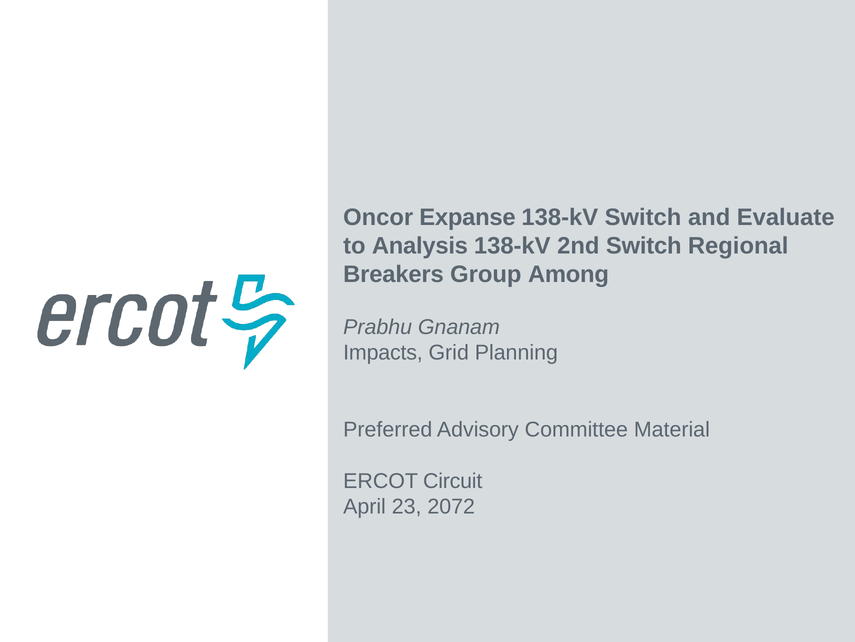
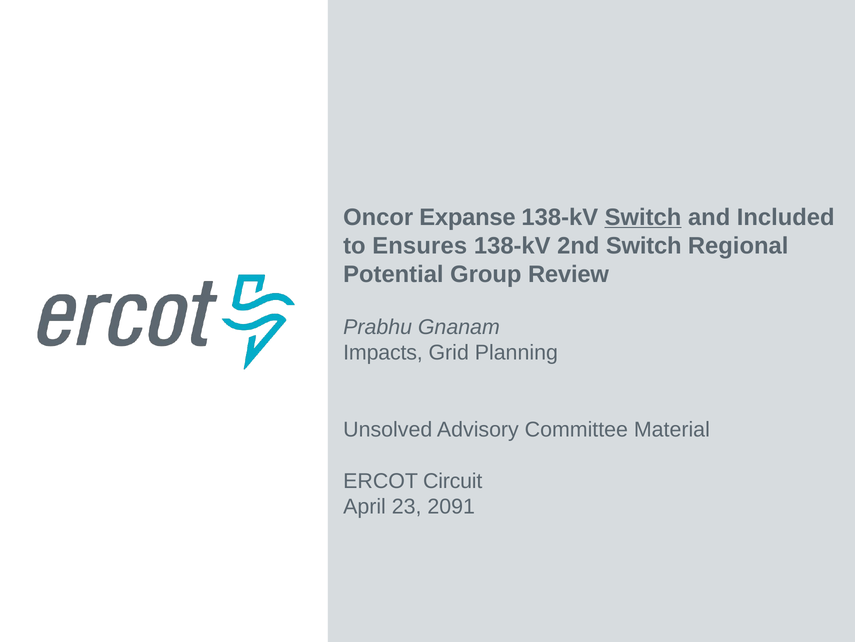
Switch underline: none -> present (643, 217)
Evaluate: Evaluate -> Included (786, 217)
Analysis: Analysis -> Ensures (420, 246)
Breakers: Breakers -> Potential (393, 274)
Among: Among -> Review (568, 274)
Preferred: Preferred -> Unsolved (388, 429)
2072: 2072 -> 2091 (451, 506)
